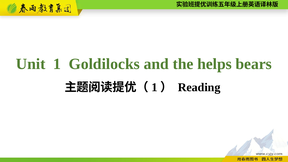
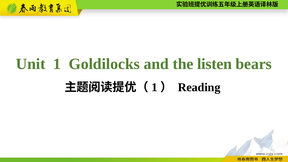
helps: helps -> listen (215, 64)
